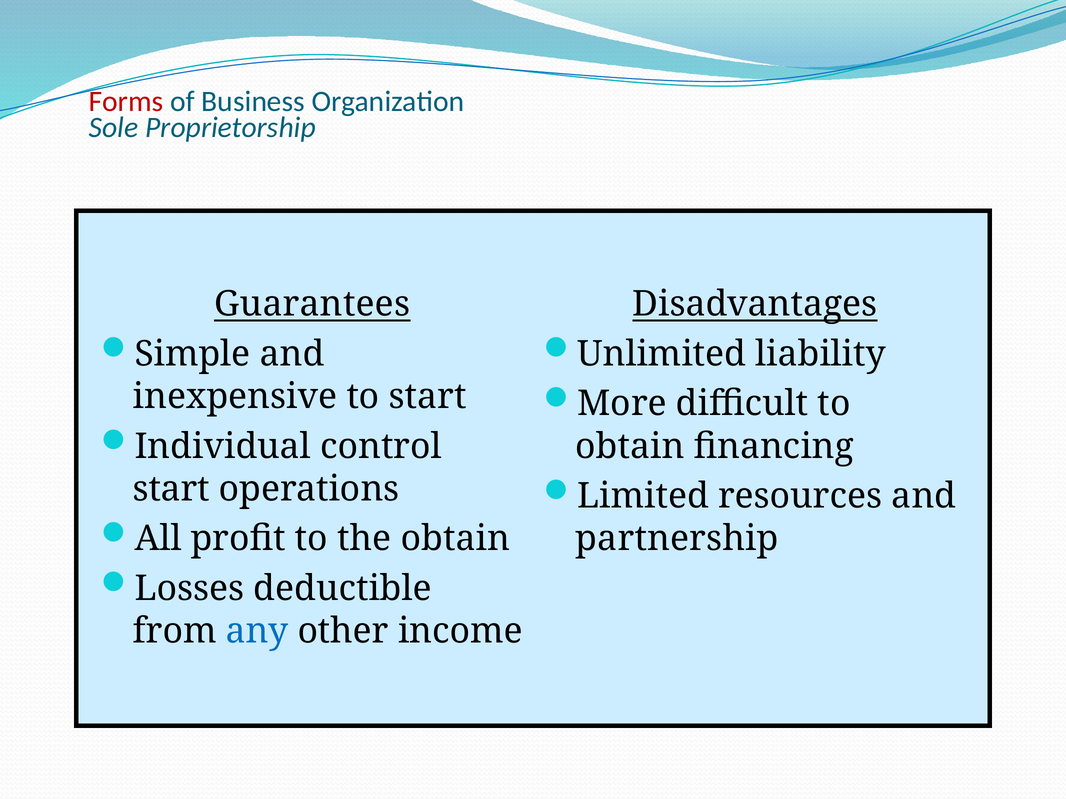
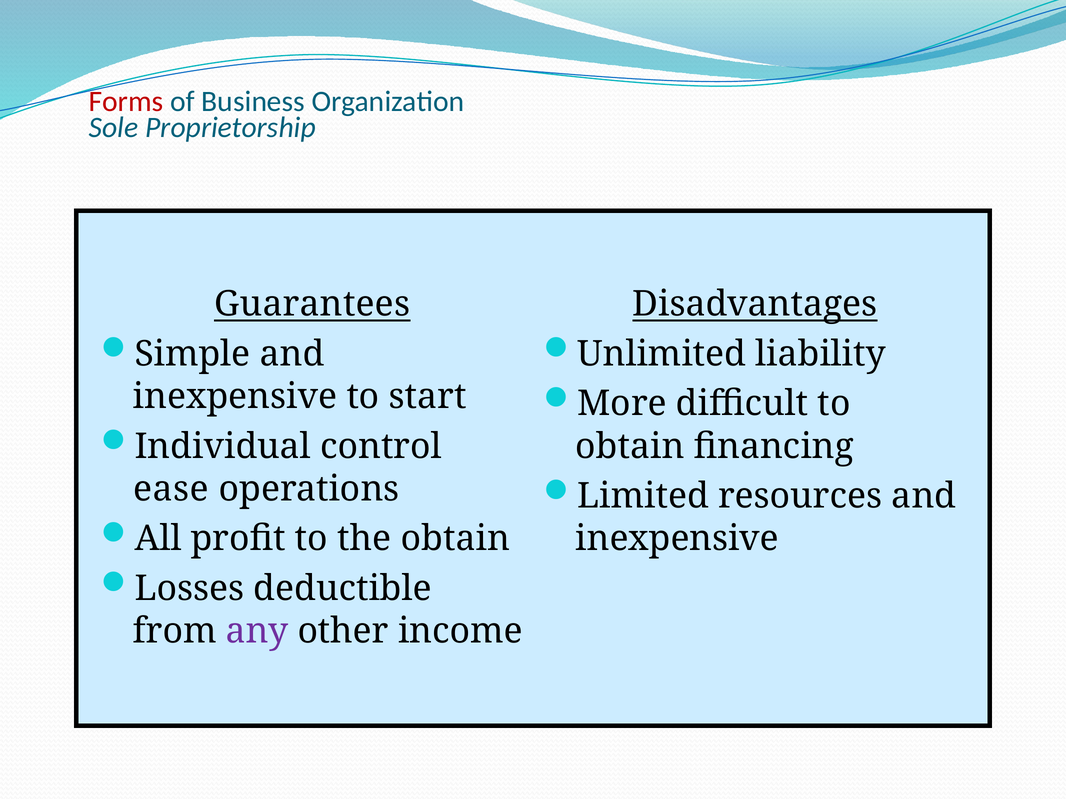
start: start -> ease (171, 489)
partnership: partnership -> inexpensive (677, 539)
any colour: blue -> purple (257, 631)
